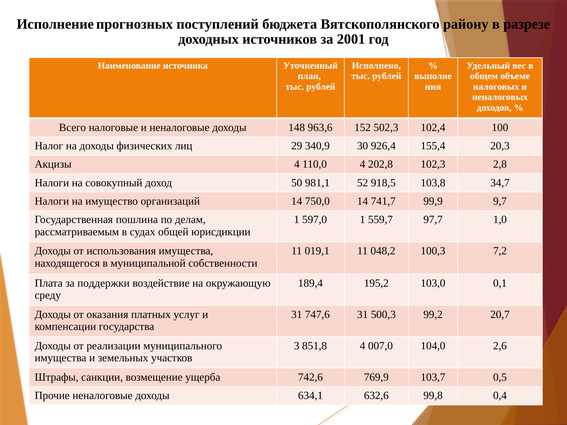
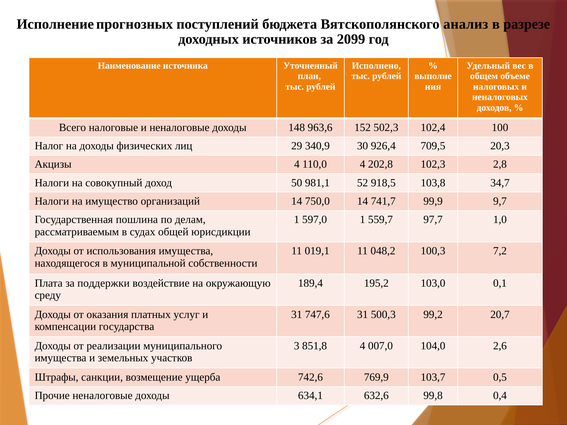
району: району -> анализ (466, 24)
2001: 2001 -> 2099 (351, 39)
155,4: 155,4 -> 709,5 (433, 146)
